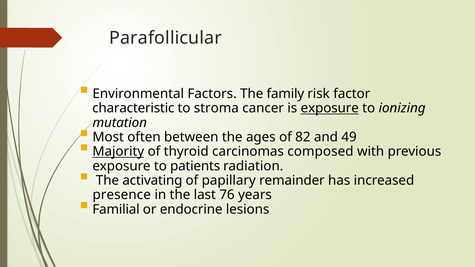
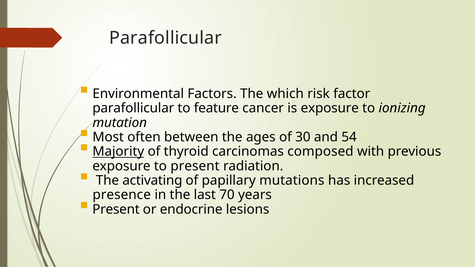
family: family -> which (285, 94)
characteristic: characteristic -> parafollicular (133, 108)
stroma: stroma -> feature (216, 108)
exposure underline: present -> none (330, 108)
82: 82 -> 30 (303, 137)
49: 49 -> 54 (349, 137)
to patients: patients -> present (195, 166)
remainder: remainder -> mutations (292, 181)
76: 76 -> 70 (227, 195)
Familial: Familial -> Present (116, 209)
